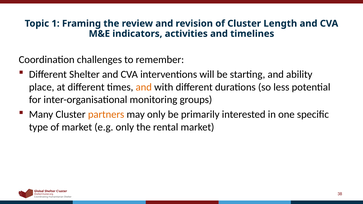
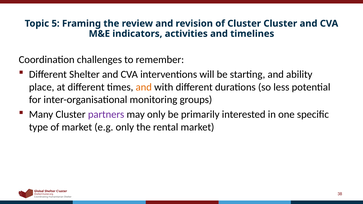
1: 1 -> 5 (56, 24)
Cluster Length: Length -> Cluster (280, 24)
partners colour: orange -> purple (106, 115)
